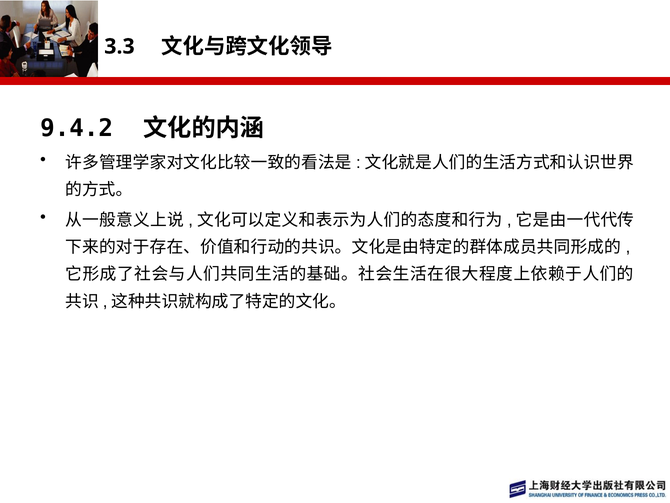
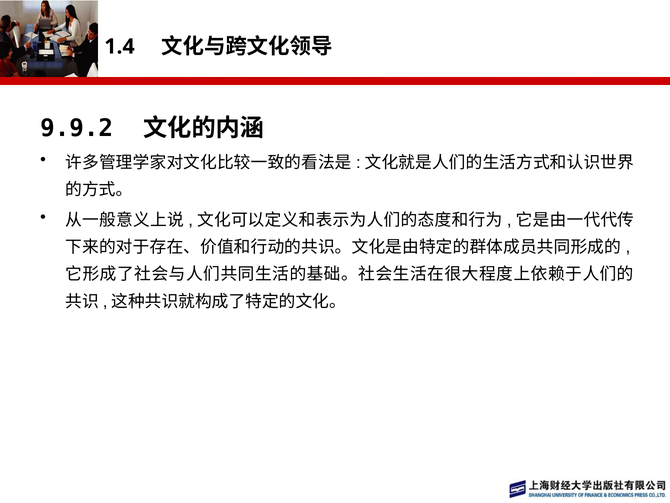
3.3: 3.3 -> 1.4 (119, 46)
9.4.2: 9.4.2 -> 9.9.2 (77, 128)
